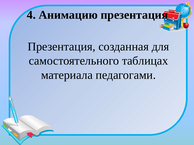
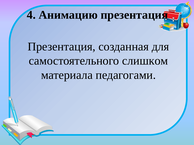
таблицах: таблицах -> слишком (145, 61)
